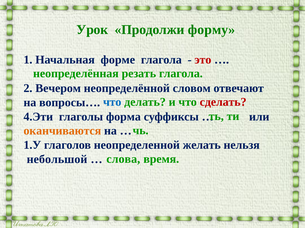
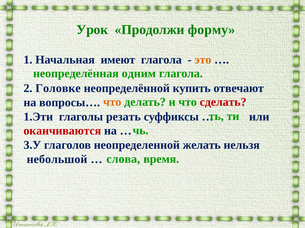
форме: форме -> имеют (118, 60)
это colour: red -> orange (203, 60)
резать: резать -> одним (139, 74)
Вечером: Вечером -> Головке (58, 89)
словом: словом -> купить (192, 89)
что colour: blue -> orange (112, 102)
4.Эти: 4.Эти -> 1.Эти (38, 117)
форма: форма -> резать (123, 117)
оканчиваются colour: orange -> red (62, 131)
1.У: 1.У -> 3.У (32, 145)
